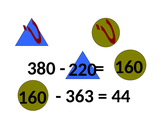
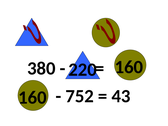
363: 363 -> 752 (80, 96)
44: 44 -> 43 (121, 96)
